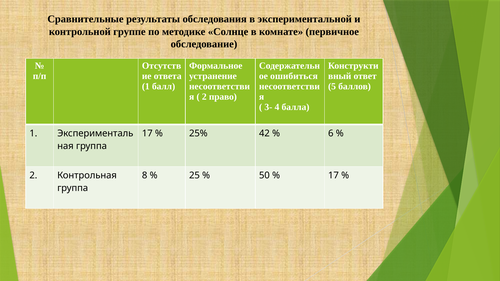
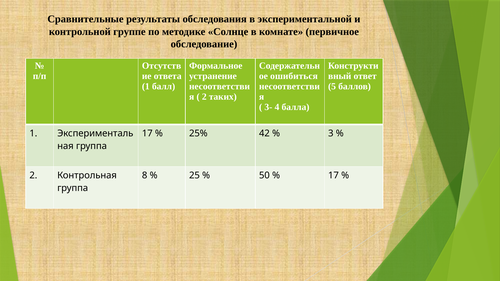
право: право -> таких (223, 97)
6: 6 -> 3 (331, 133)
